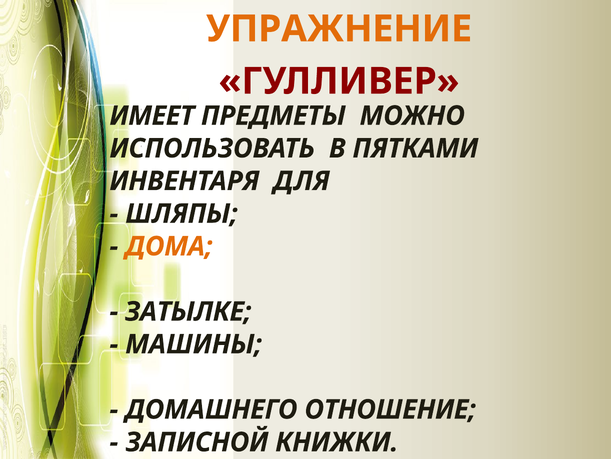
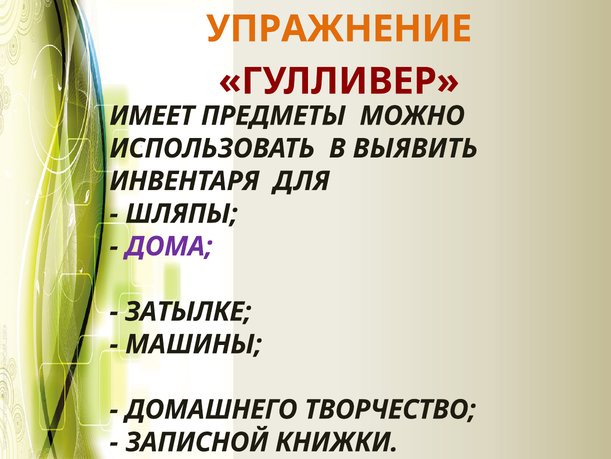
ПЯТКАМИ: ПЯТКАМИ -> ВЫЯВИТЬ (415, 148)
ДОМА colour: orange -> purple (169, 246)
ОТНОШЕНИЕ: ОТНОШЕНИЕ -> ТВОРЧЕСТВО (390, 409)
